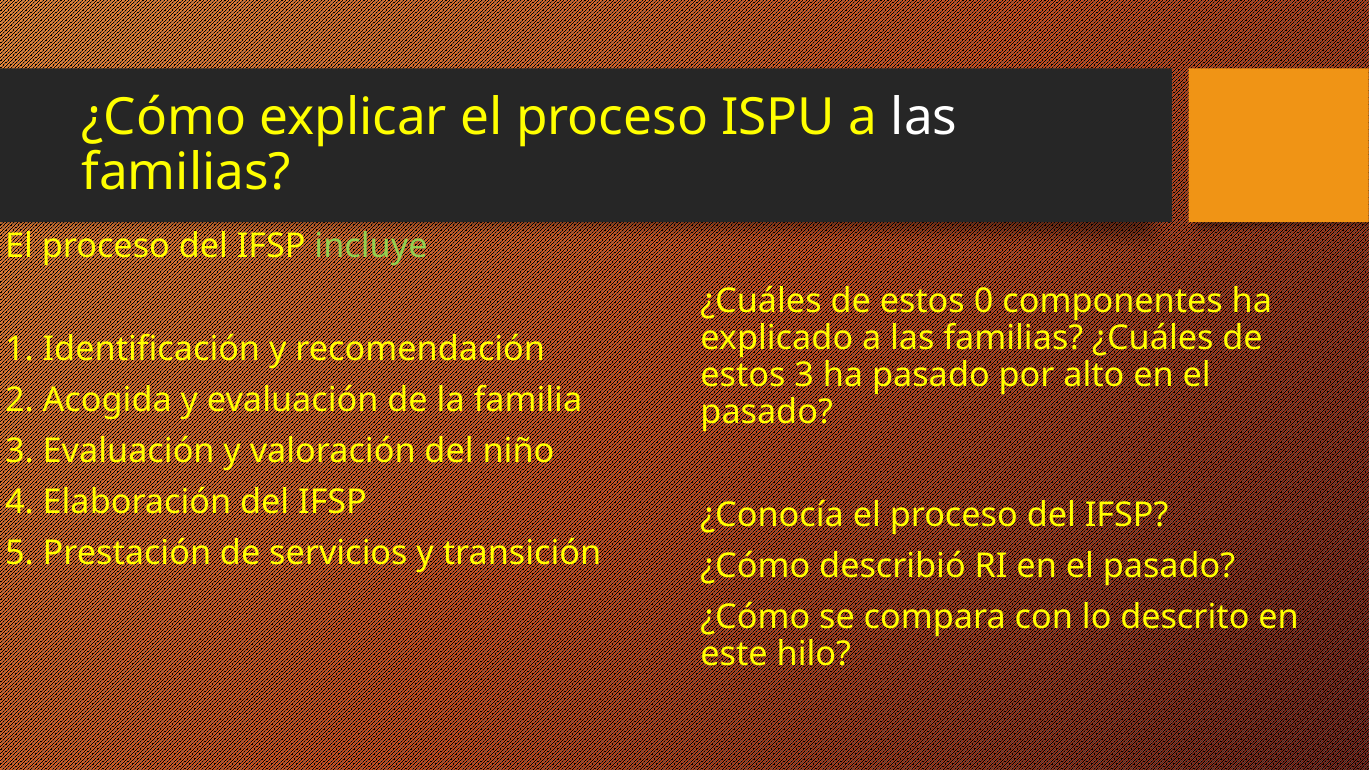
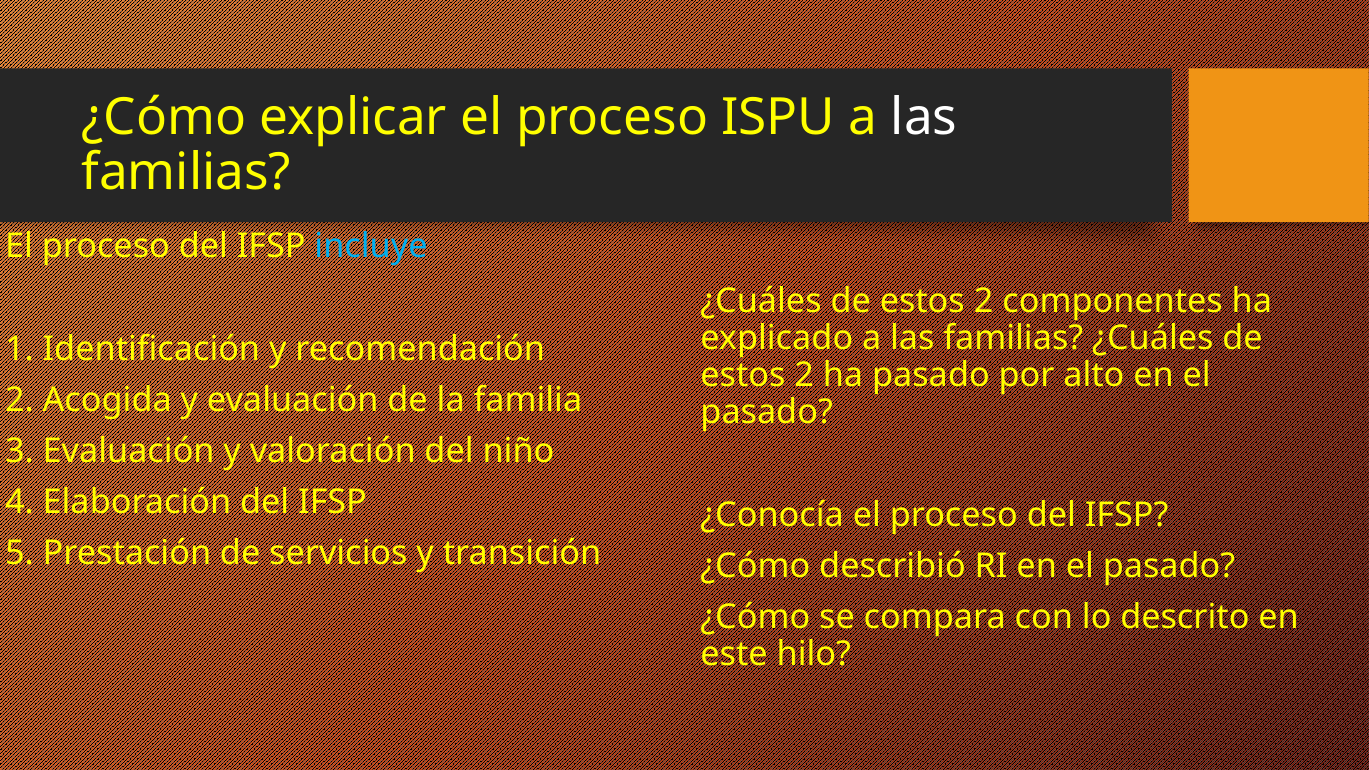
incluye colour: light green -> light blue (371, 246)
0: 0 -> 2 (984, 302)
3: 3 -> 2 (804, 376)
